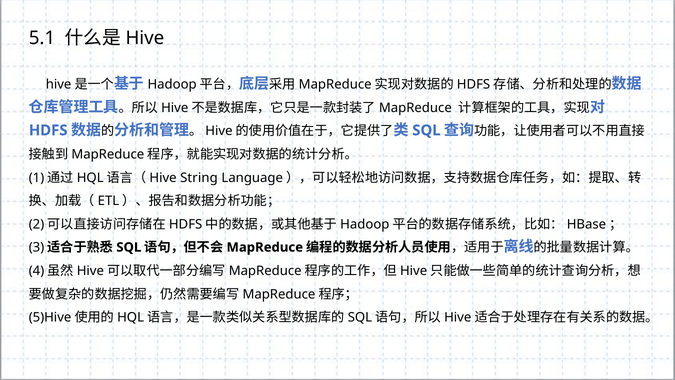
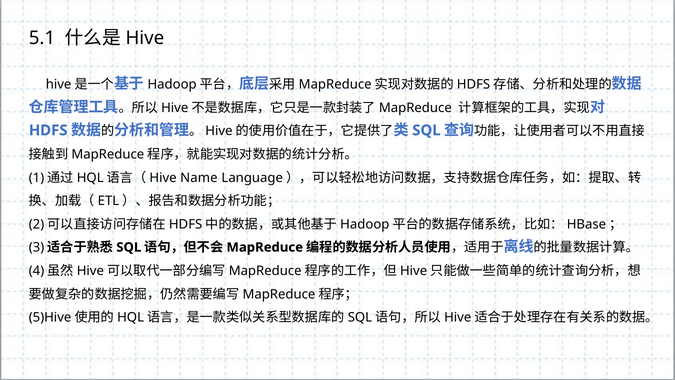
String: String -> Name (199, 178)
